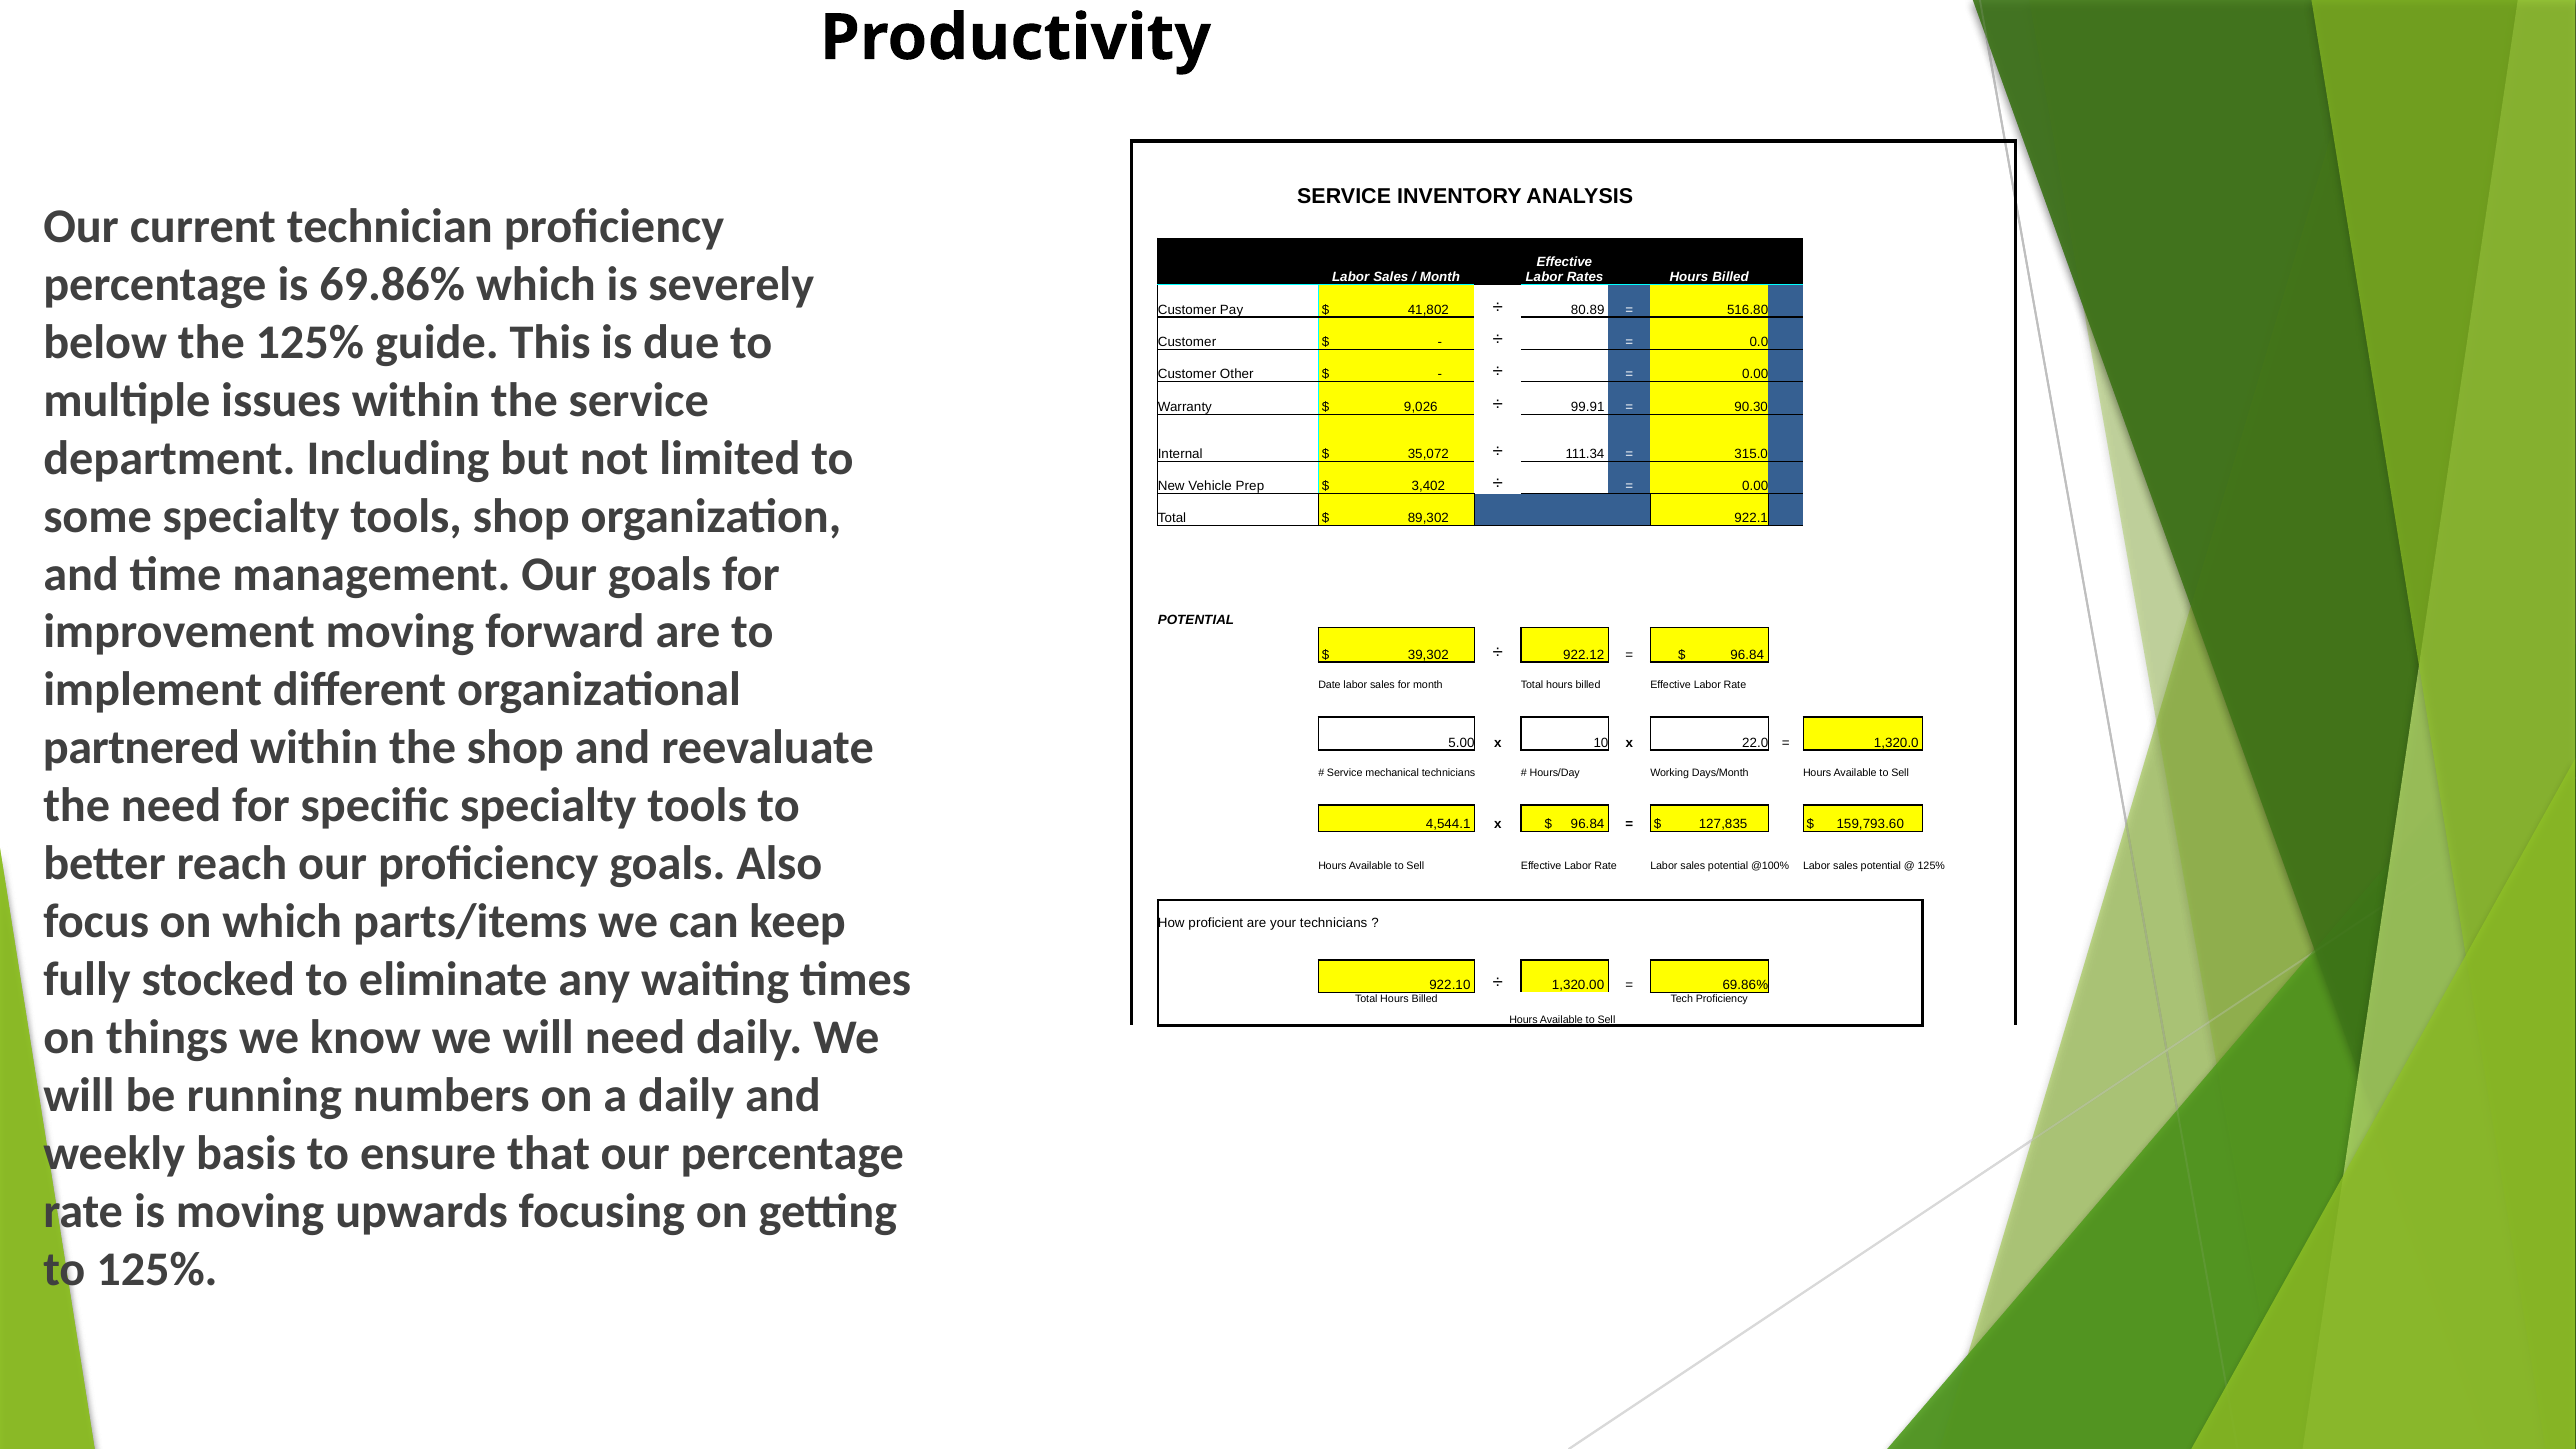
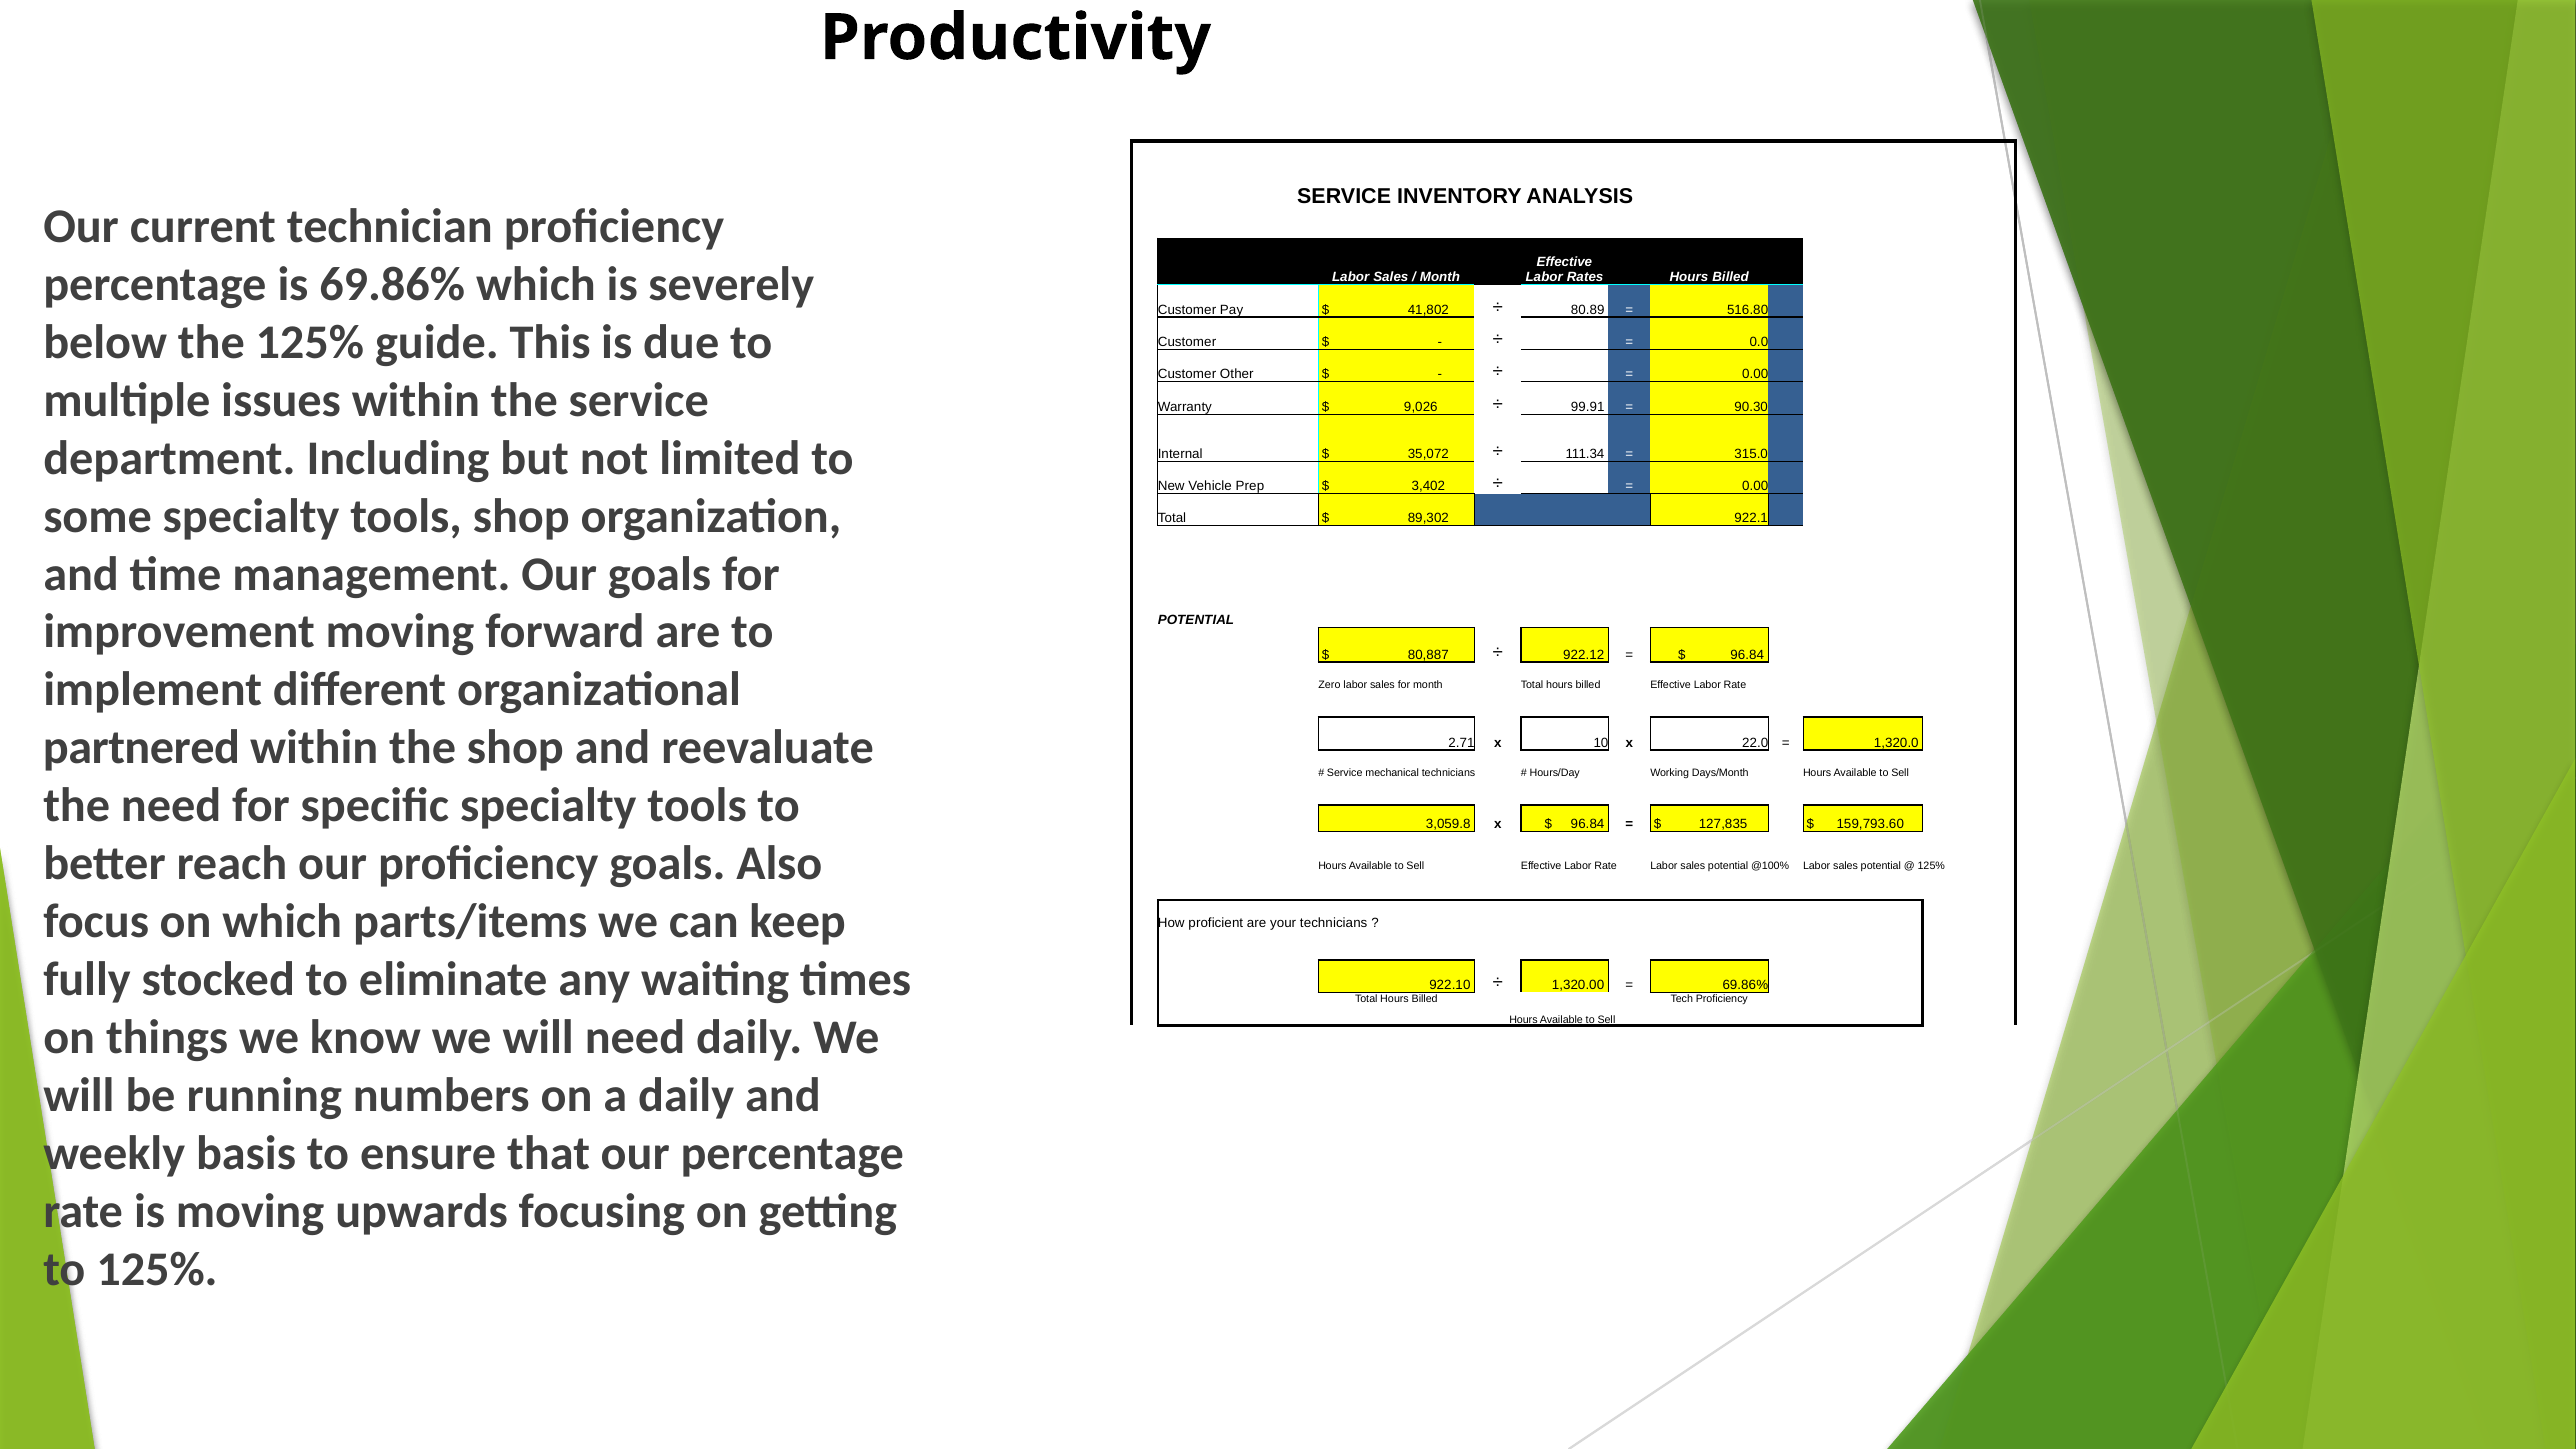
39,302: 39,302 -> 80,887 (1428, 655)
Date: Date -> Zero (1329, 685)
5.00: 5.00 -> 2.71 (1461, 743)
4,544.1: 4,544.1 -> 3,059.8 (1448, 824)
